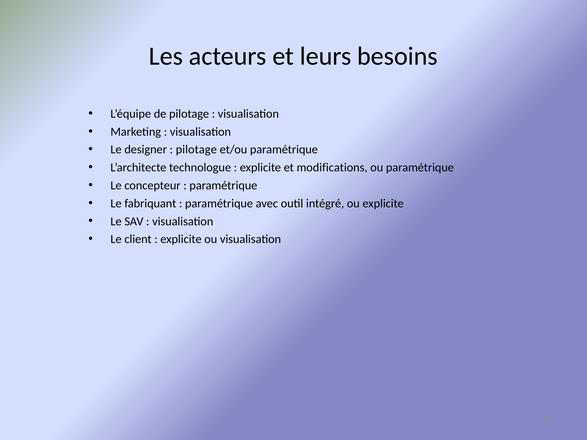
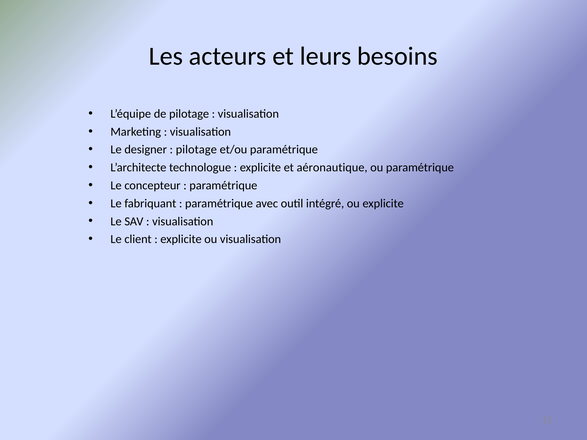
modifications: modifications -> aéronautique (332, 168)
